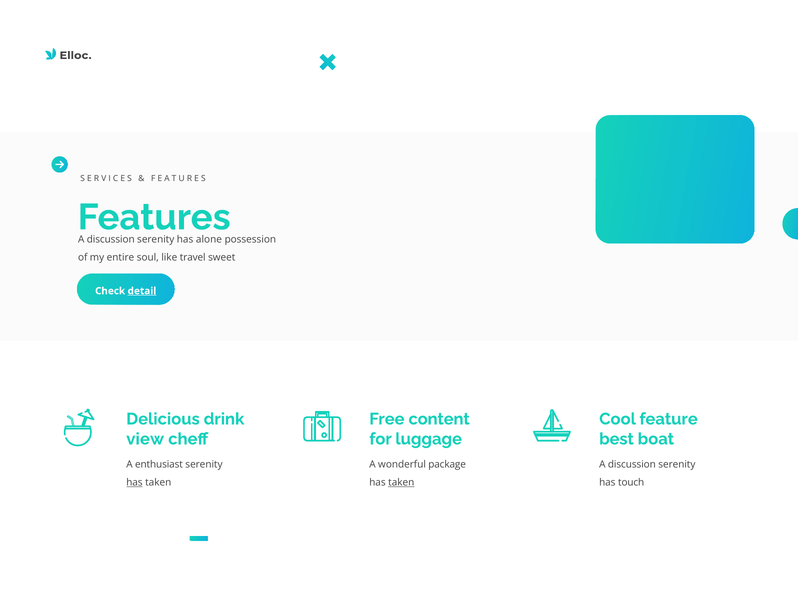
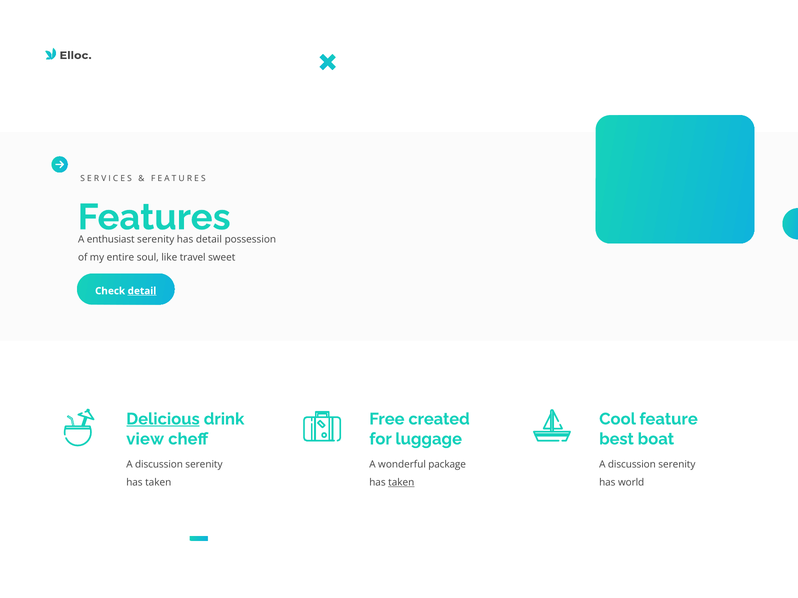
discussion: discussion -> enthusiast (111, 240)
has alone: alone -> detail (209, 240)
Delicious underline: none -> present (163, 419)
content: content -> created (439, 419)
enthusiast: enthusiast -> discussion (159, 465)
has underline: present -> none (134, 483)
touch: touch -> world (631, 483)
